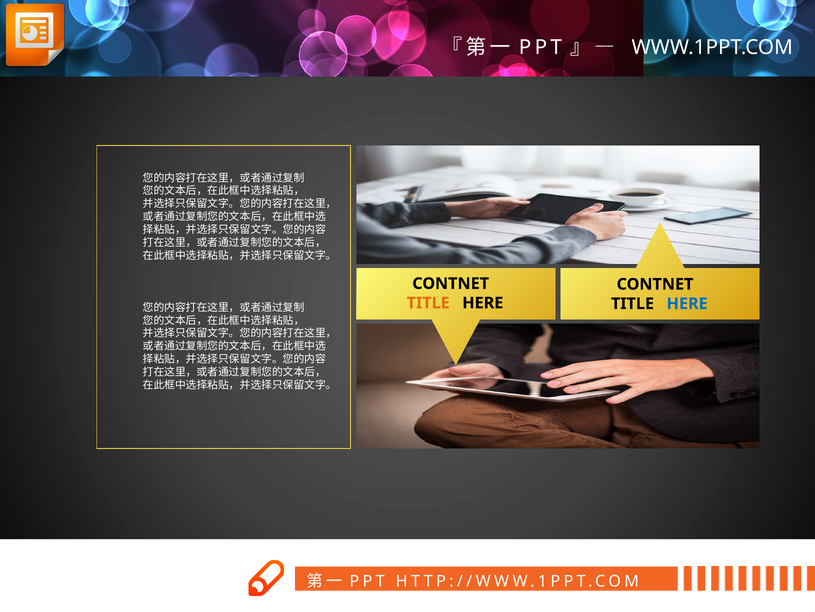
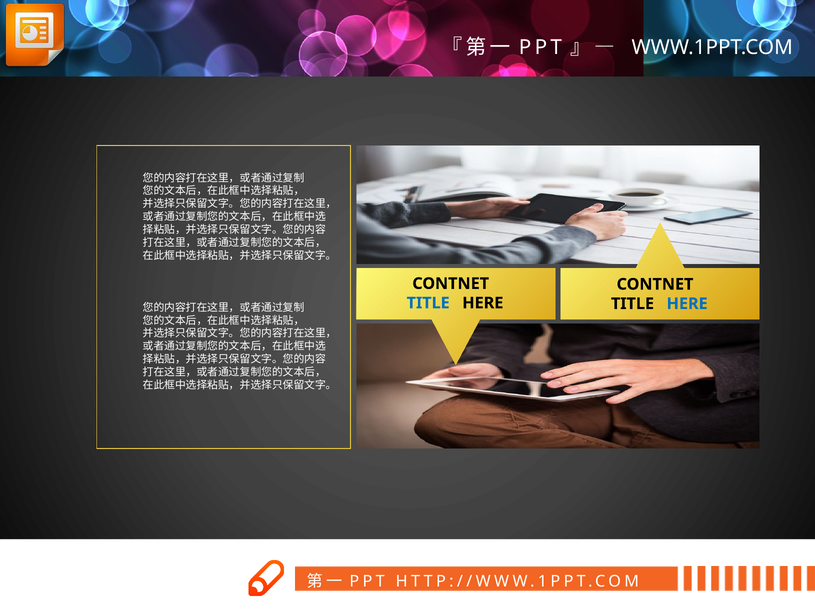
TITLE colour: orange -> blue (428, 303)
